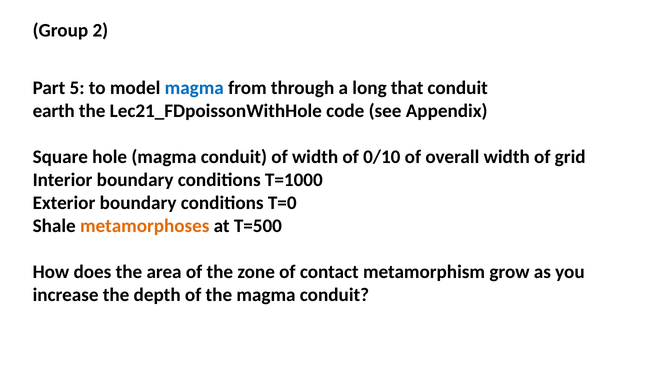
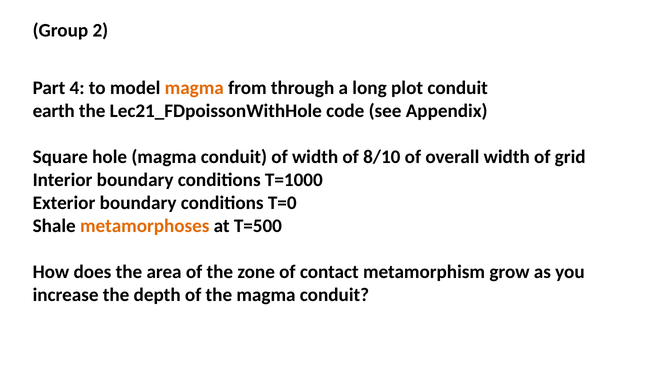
5: 5 -> 4 (77, 88)
magma colour: blue -> orange (194, 88)
that: that -> plot (407, 88)
0/10: 0/10 -> 8/10 (382, 157)
